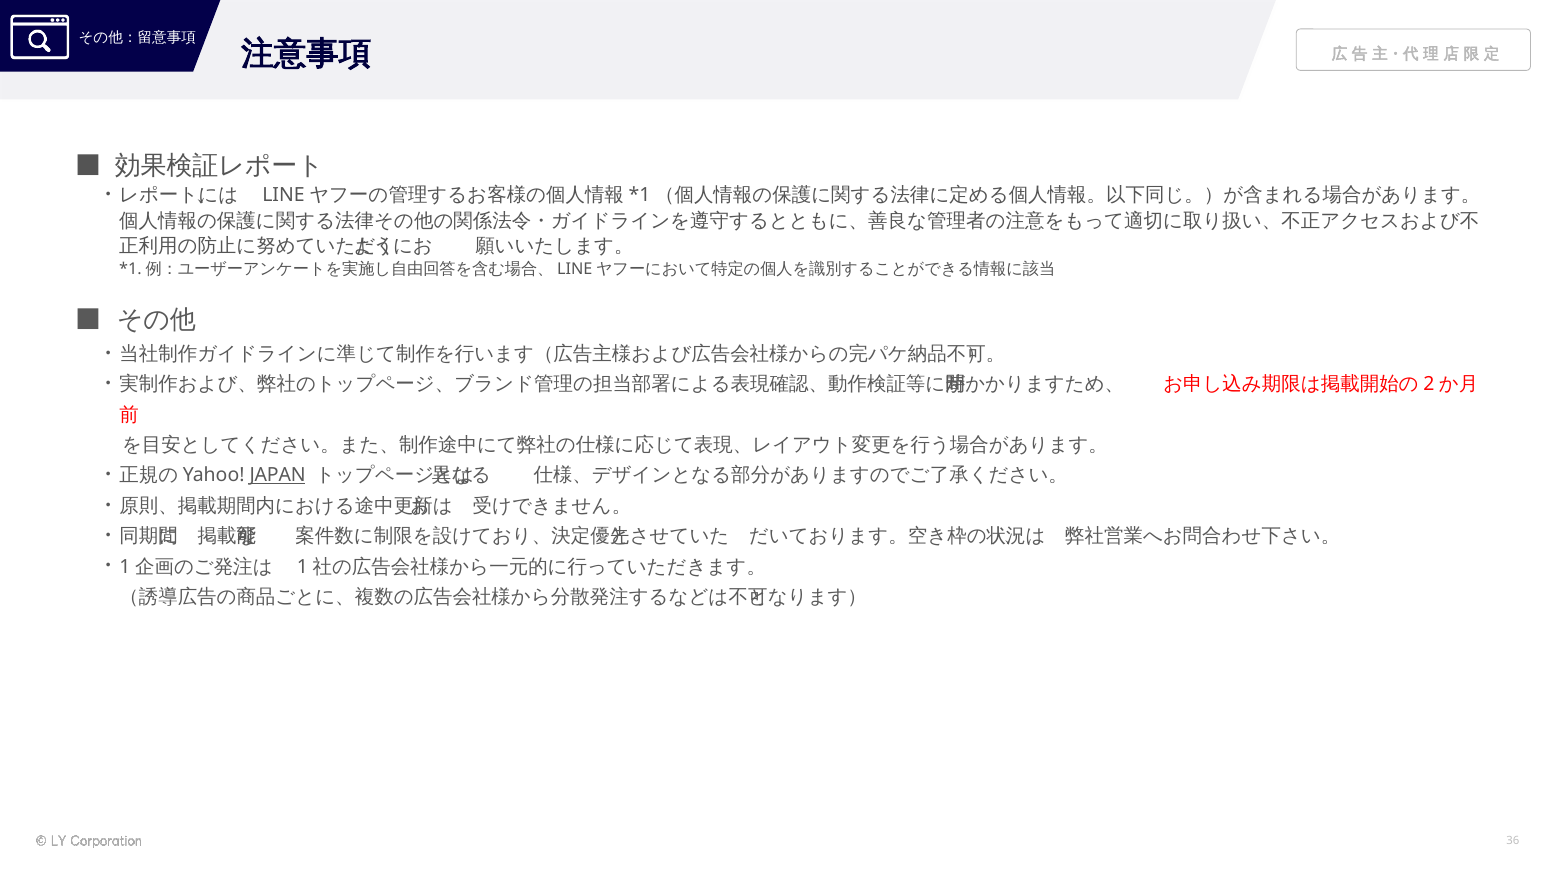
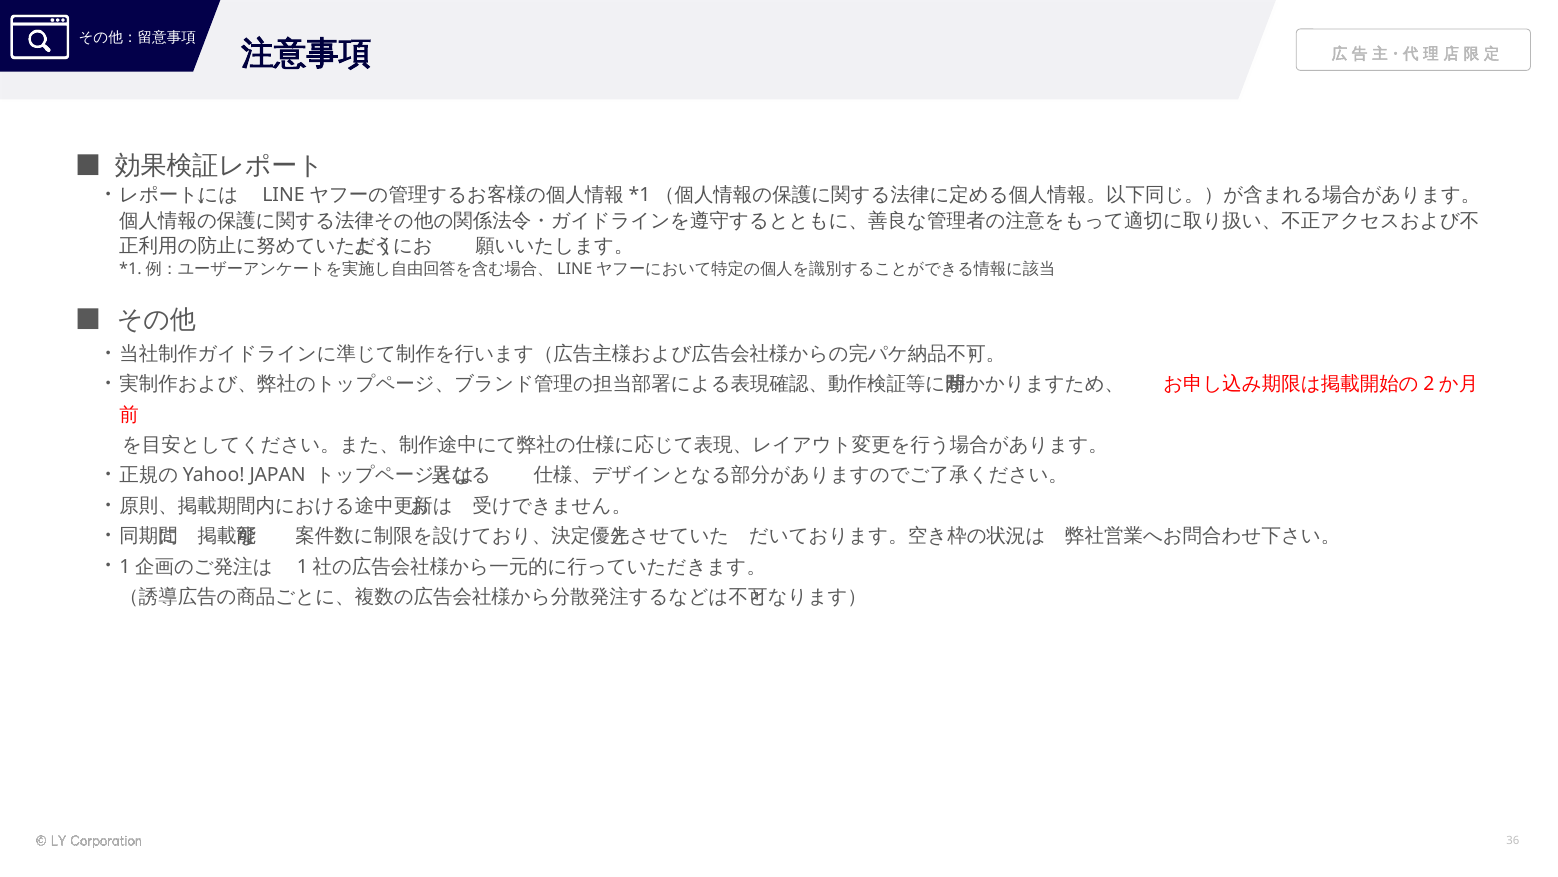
JAPAN underline: present -> none (278, 475)
